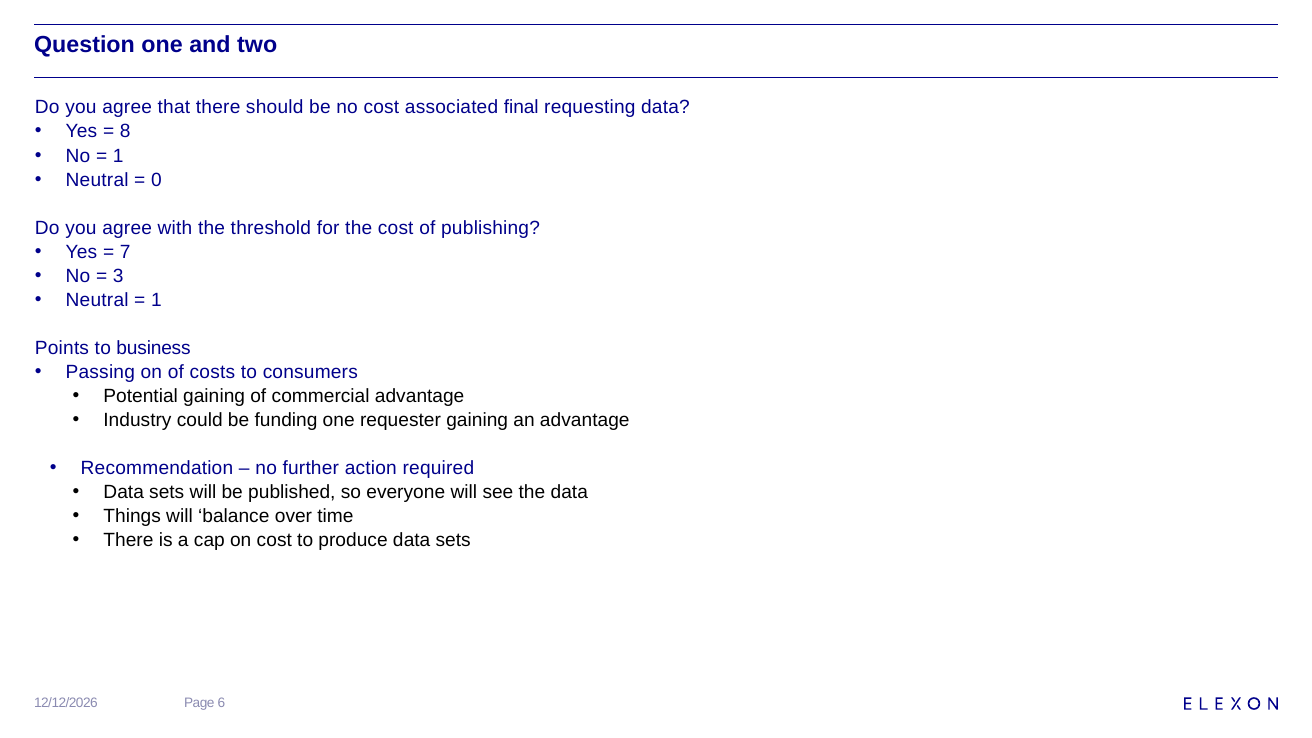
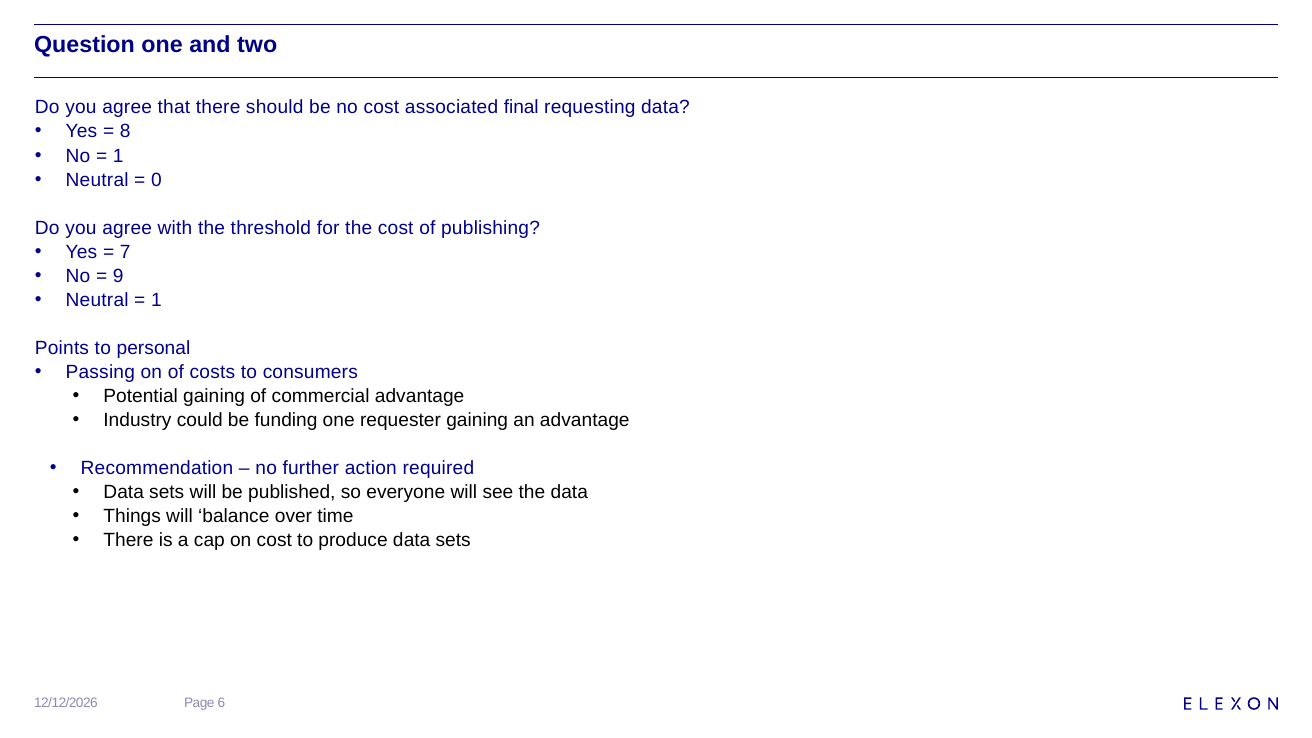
3: 3 -> 9 (118, 276)
business: business -> personal (153, 348)
